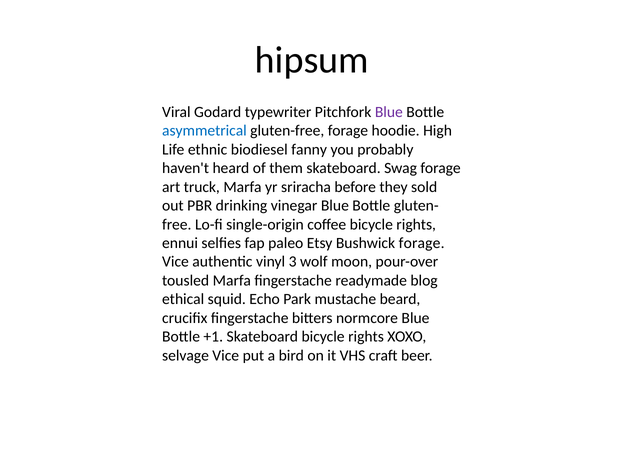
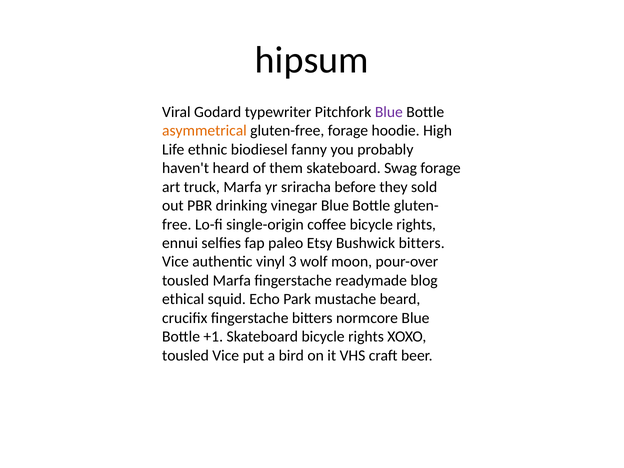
asymmetrical colour: blue -> orange (204, 131)
Bushwick forage: forage -> bitters (422, 243)
selvage: selvage -> tousled (186, 355)
